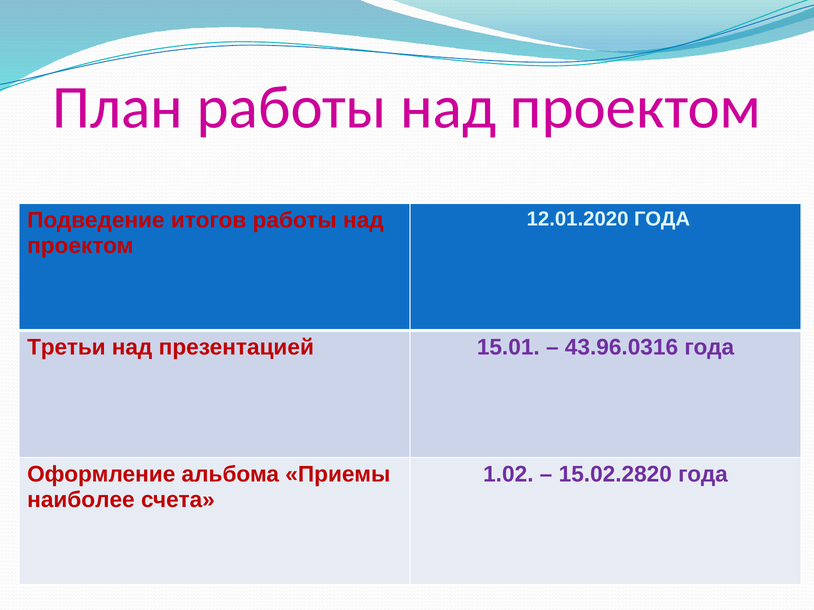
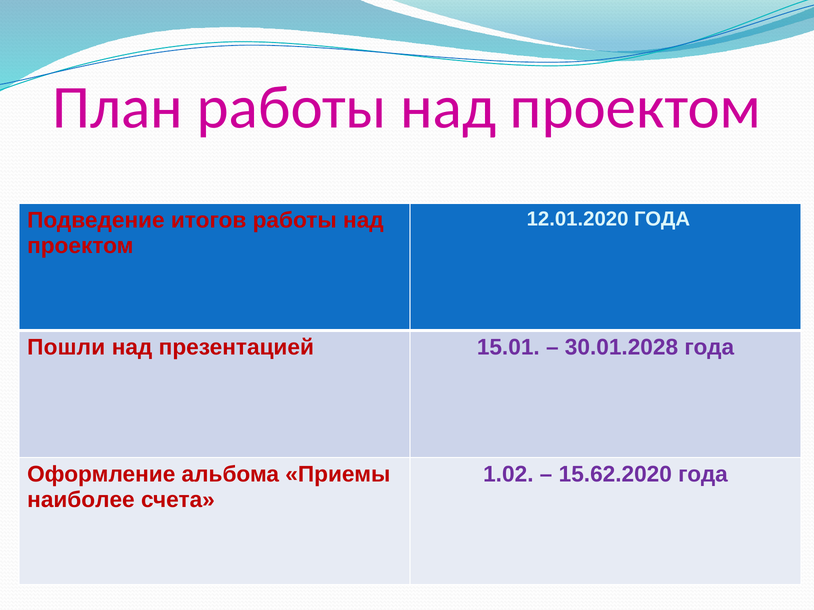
Третьи: Третьи -> Пошли (66, 348)
43.96.0316: 43.96.0316 -> 30.01.2028 (621, 348)
15.02.2820: 15.02.2820 -> 15.62.2020 (615, 475)
